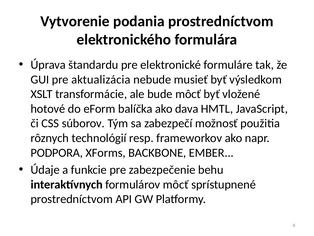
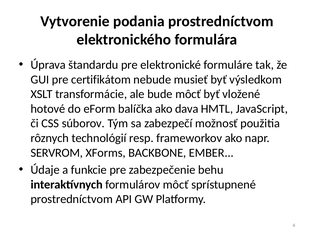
aktualizácia: aktualizácia -> certifikátom (101, 79)
PODPORA: PODPORA -> SERVROM (57, 152)
